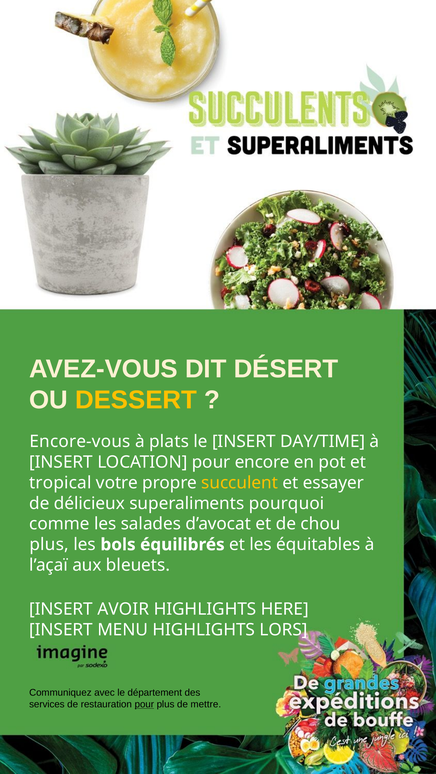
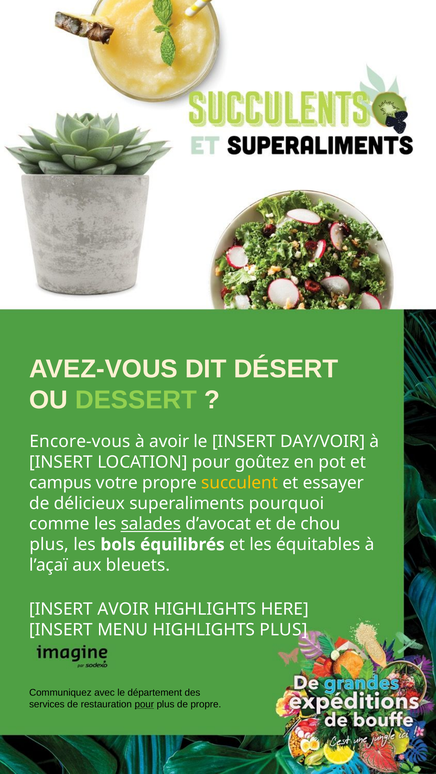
DESSERT colour: yellow -> light green (136, 400)
à plats: plats -> avoir (169, 442)
DAY/TIME: DAY/TIME -> DAY/VOIR (323, 442)
encore: encore -> goûtez (262, 462)
tropical: tropical -> campus (61, 483)
salades underline: none -> present (151, 524)
HIGHLIGHTS LORS: LORS -> PLUS (283, 630)
de mettre: mettre -> propre (206, 705)
